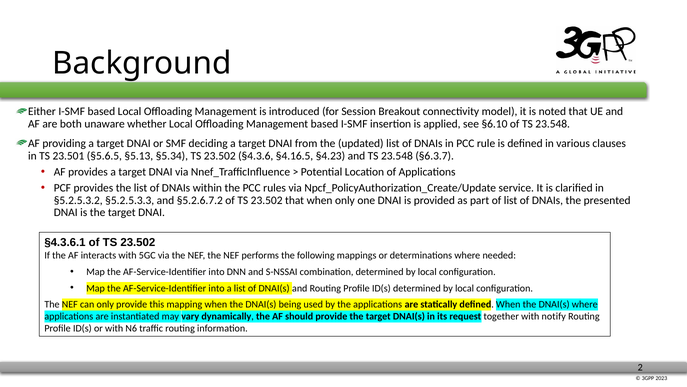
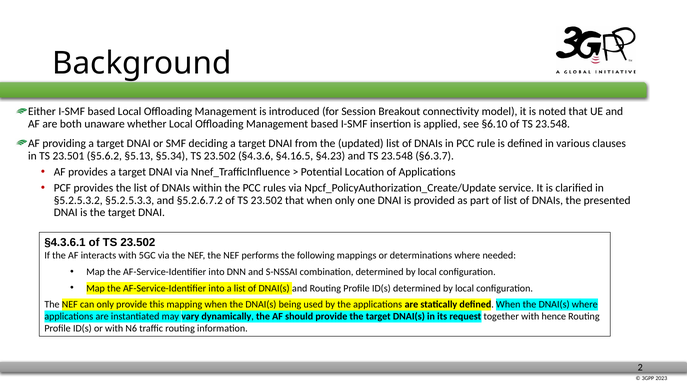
§5.6.5: §5.6.5 -> §5.6.2 (104, 156)
notify: notify -> hence (554, 316)
